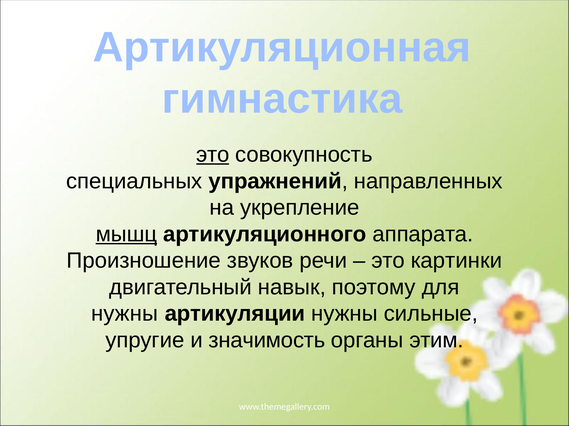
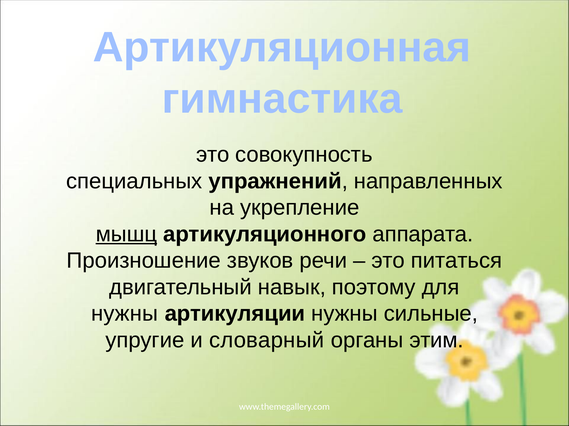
это underline: present -> none (213, 155)
картинки: картинки -> питаться (456, 261)
значимость: значимость -> словарный (267, 341)
